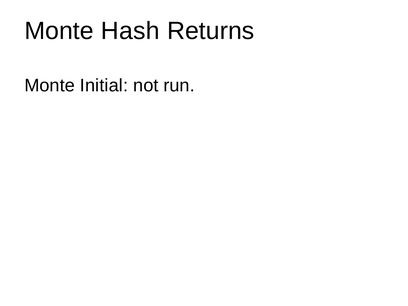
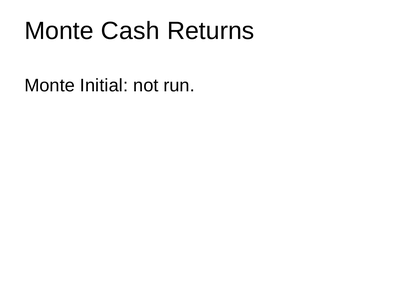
Hash: Hash -> Cash (130, 31)
